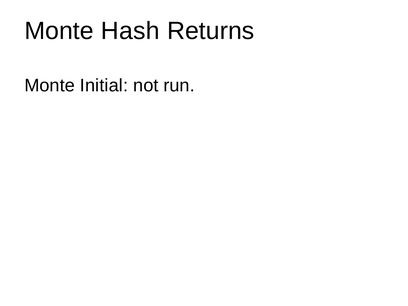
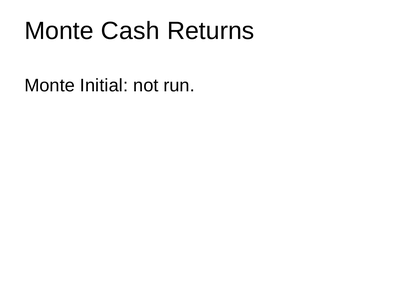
Hash: Hash -> Cash (130, 31)
